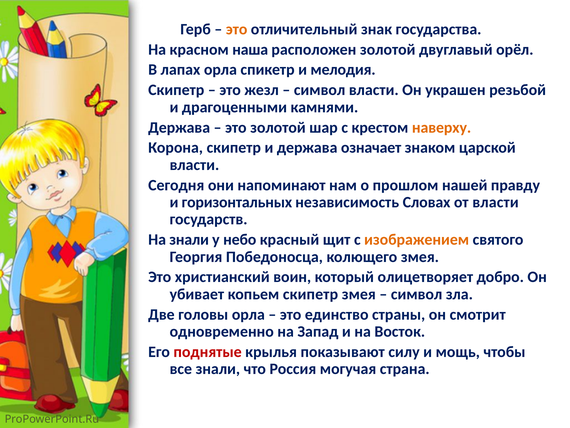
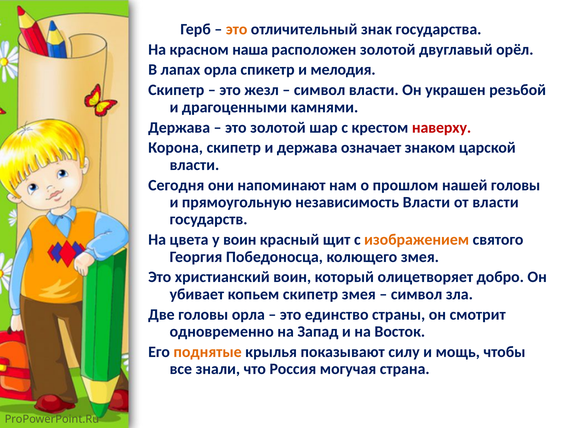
наверху colour: orange -> red (442, 127)
нашей правду: правду -> головы (516, 185)
горизонтальных: горизонтальных -> прямоугольную (237, 202)
независимость Словах: Словах -> Власти (426, 202)
На знали: знали -> цвета (189, 239)
у небо: небо -> воин (240, 239)
поднятые colour: red -> orange (208, 351)
